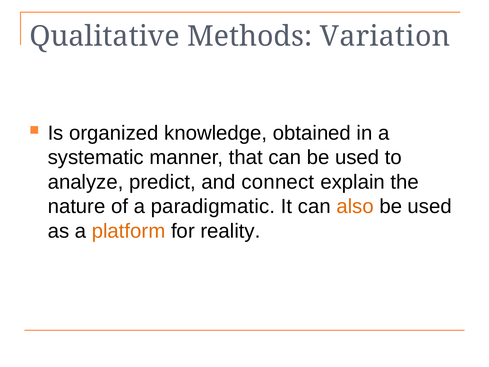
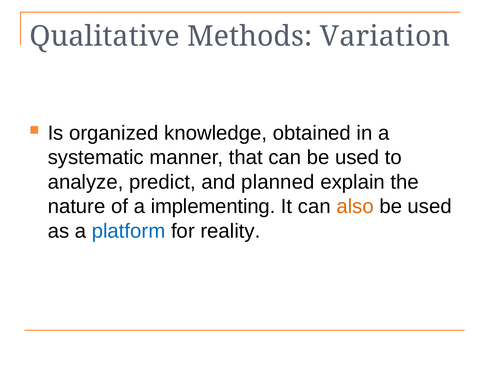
connect: connect -> planned (278, 182)
paradigmatic: paradigmatic -> implementing (213, 206)
platform colour: orange -> blue (129, 231)
